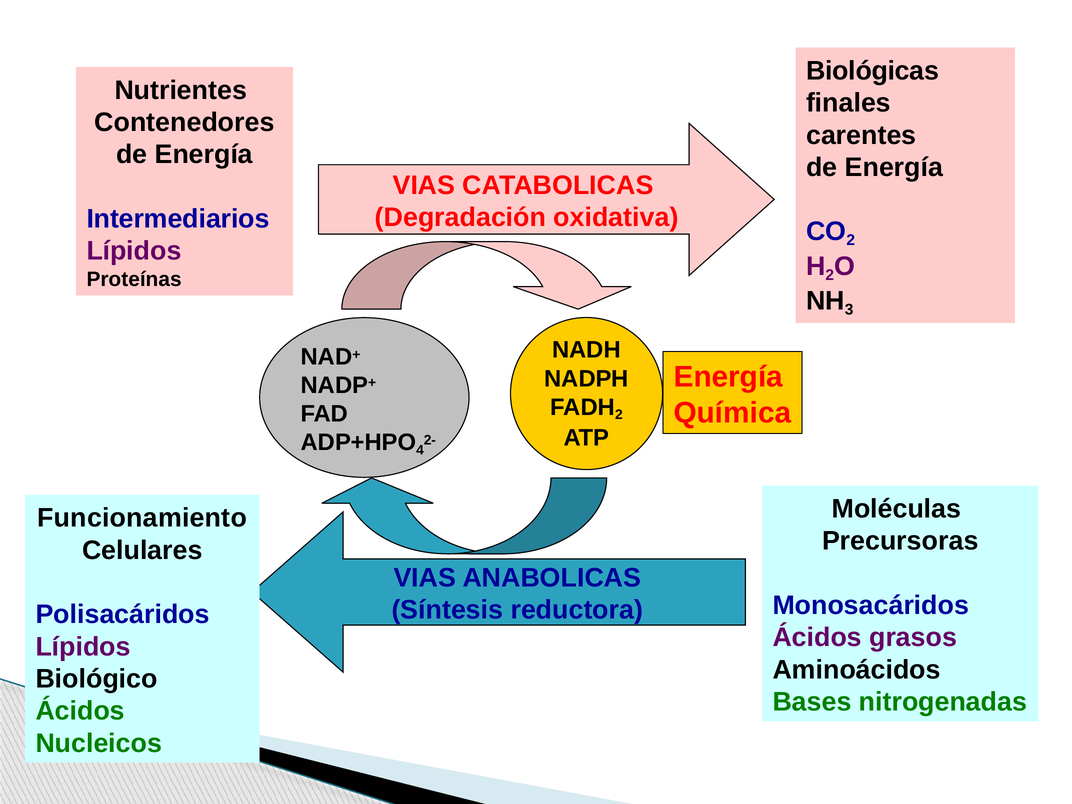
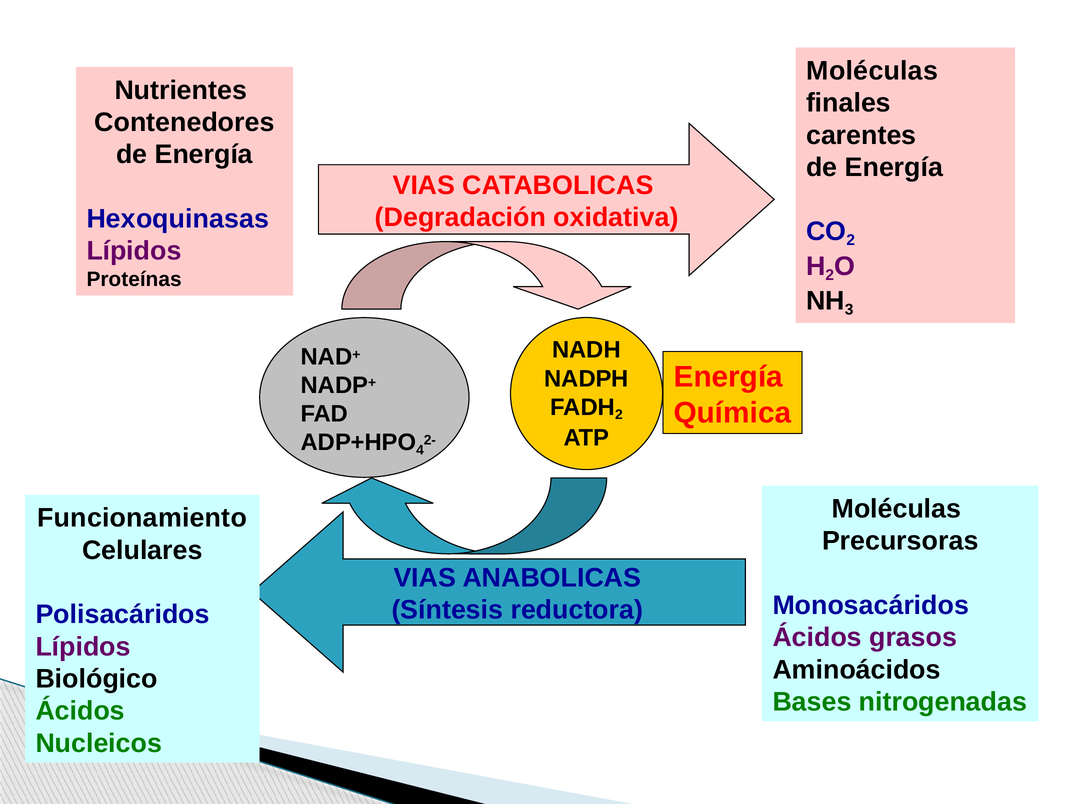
Biológicas: Biológicas -> Moléculas (872, 71)
Intermediarios: Intermediarios -> Hexoquinasas (178, 219)
